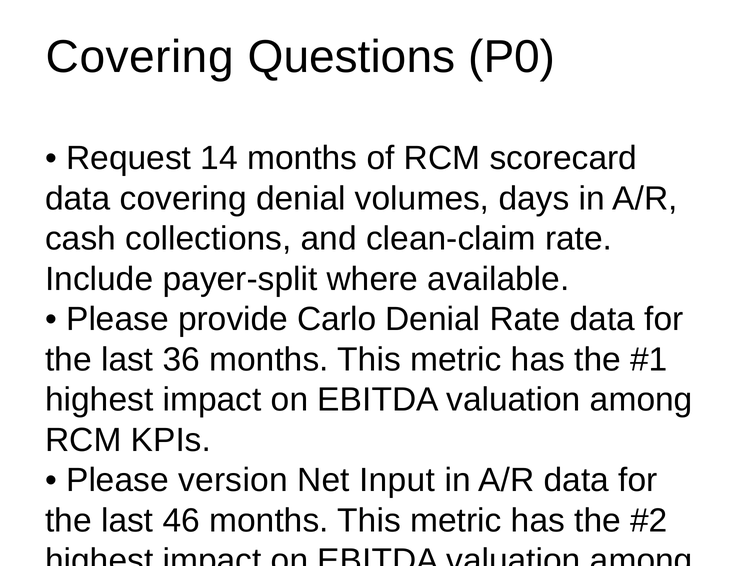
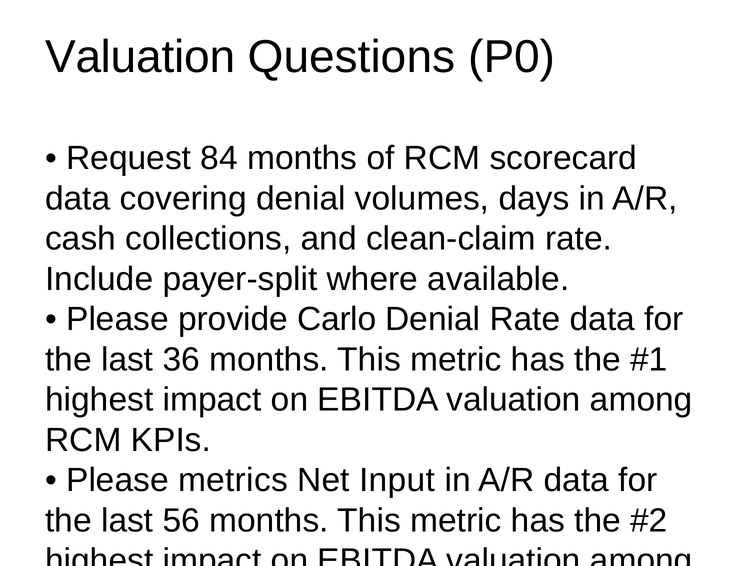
Covering: Covering -> Valuation (140, 57)
14: 14 -> 84 (219, 158)
version: version -> metrics (233, 481)
46: 46 -> 56 (181, 521)
